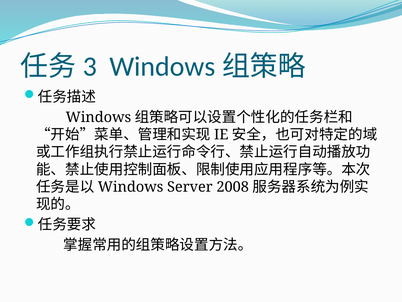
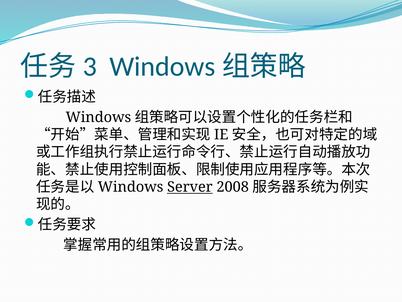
Server underline: none -> present (190, 187)
